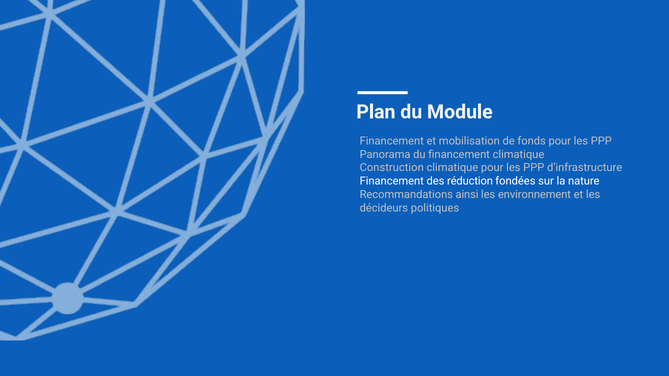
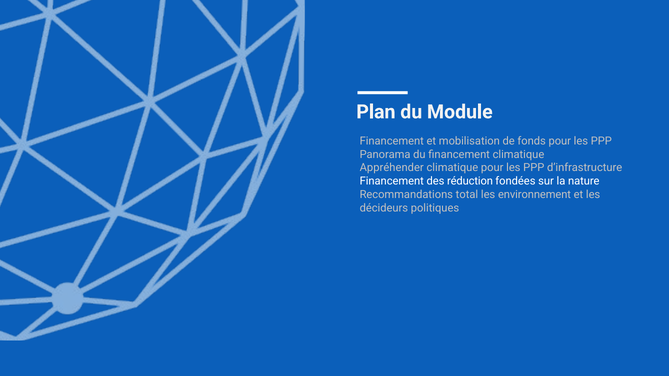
Construction: Construction -> Appréhender (392, 168)
ainsi: ainsi -> total (467, 195)
